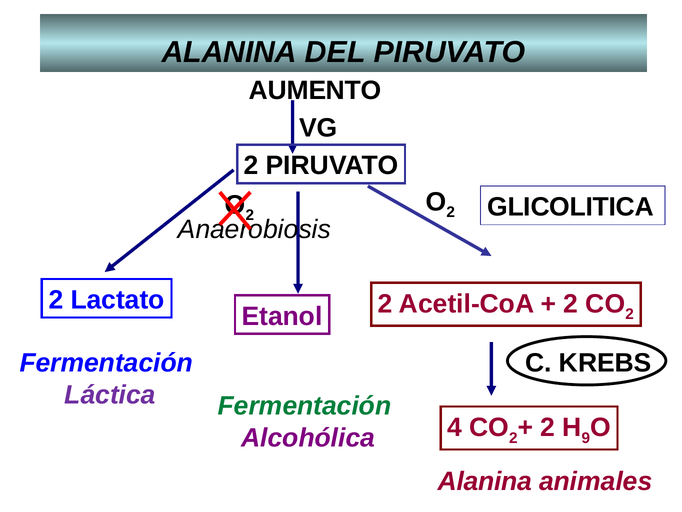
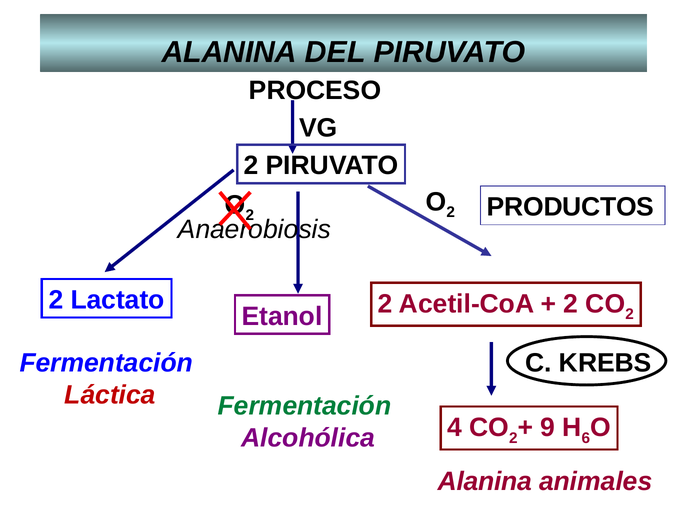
AUMENTO: AUMENTO -> PROCESO (315, 90)
GLICOLITICA: GLICOLITICA -> PRODUCTOS (570, 207)
Láctica colour: purple -> red (110, 395)
2: 2 -> 9 (548, 427)
9: 9 -> 6 (586, 438)
